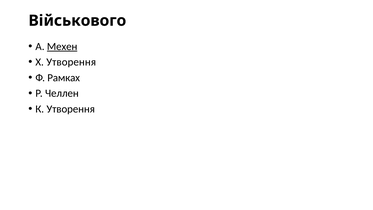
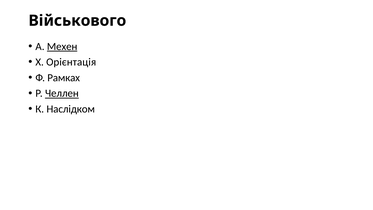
Х Утворення: Утворення -> Орієнтація (71, 62)
Челлен underline: none -> present (62, 93)
К Утворення: Утворення -> Наслідком (71, 109)
